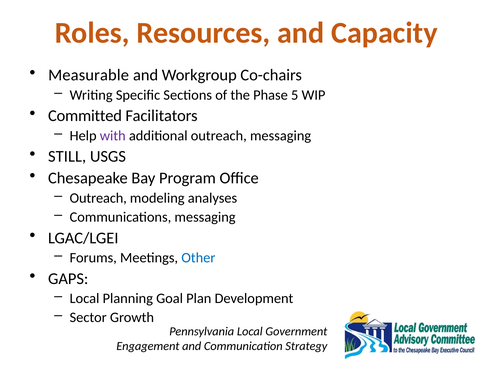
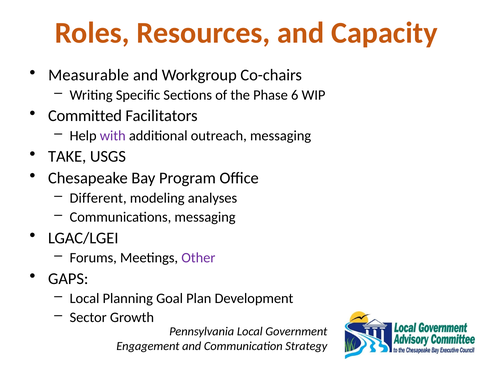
5: 5 -> 6 (295, 95)
STILL: STILL -> TAKE (67, 156)
Outreach: Outreach -> Different (98, 198)
Other colour: blue -> purple (198, 258)
